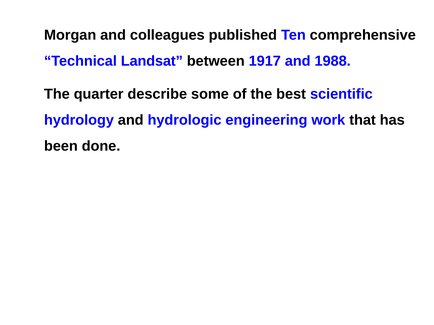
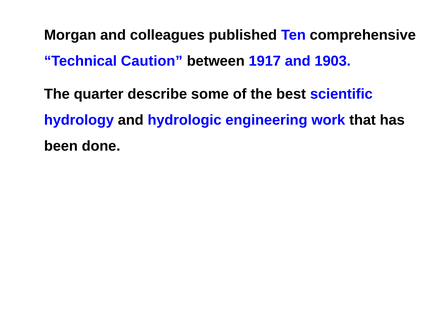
Landsat: Landsat -> Caution (152, 61)
1988: 1988 -> 1903 (333, 61)
